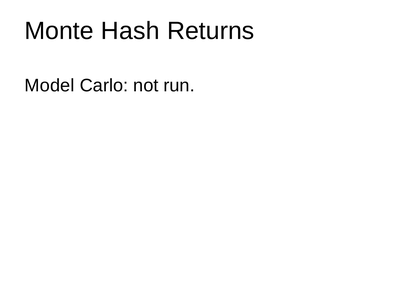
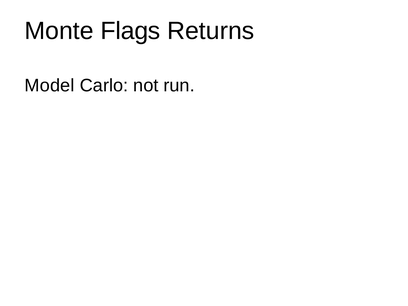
Hash: Hash -> Flags (130, 31)
